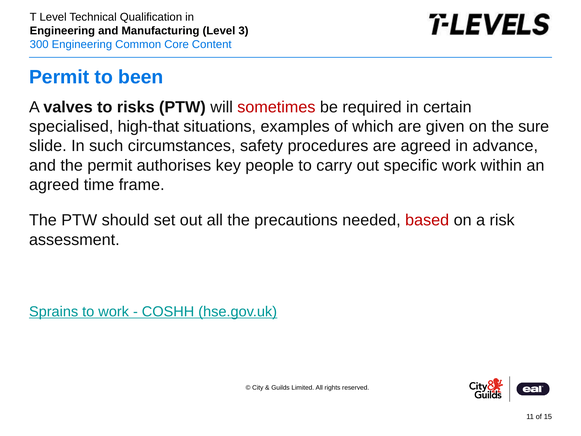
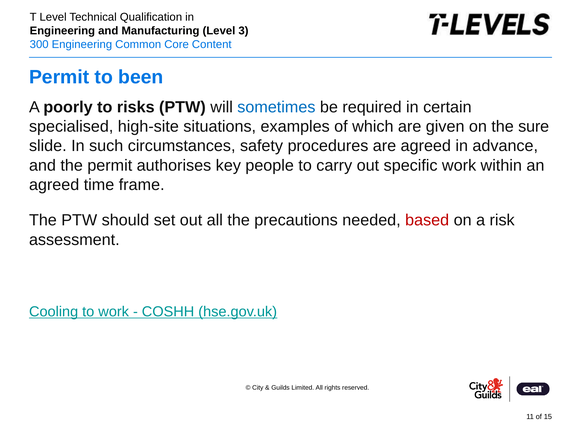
valves: valves -> poorly (68, 107)
sometimes colour: red -> blue (276, 107)
high-that: high-that -> high-site (148, 127)
Sprains: Sprains -> Cooling (54, 311)
